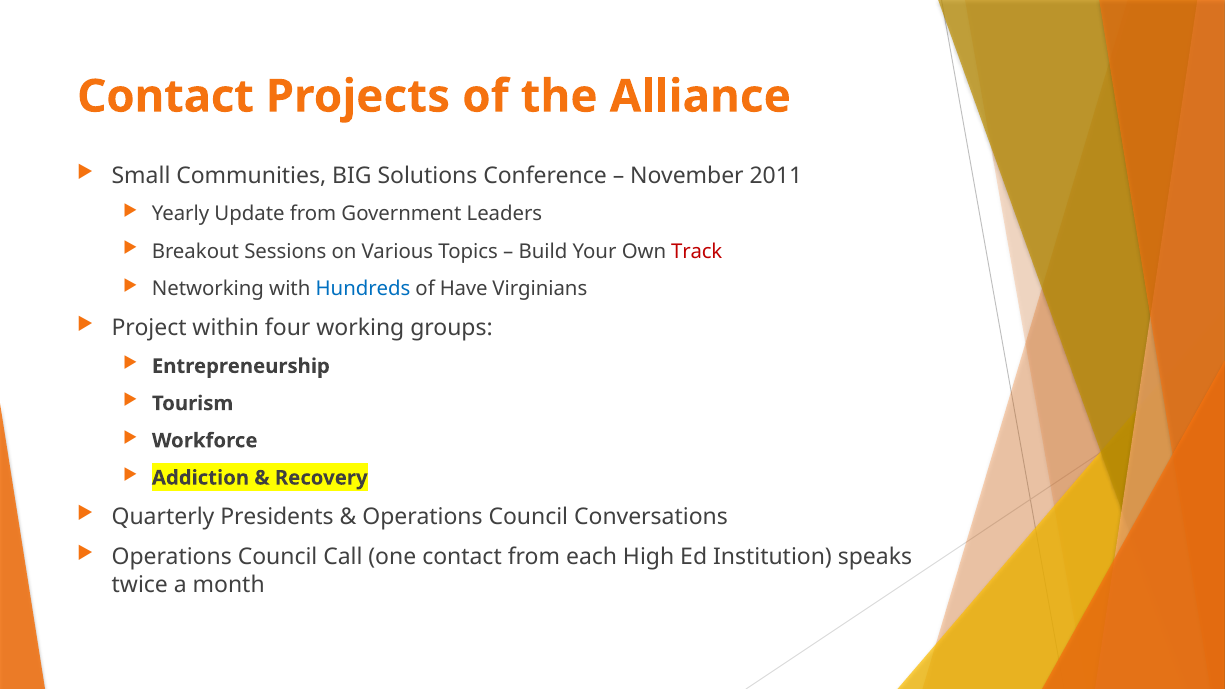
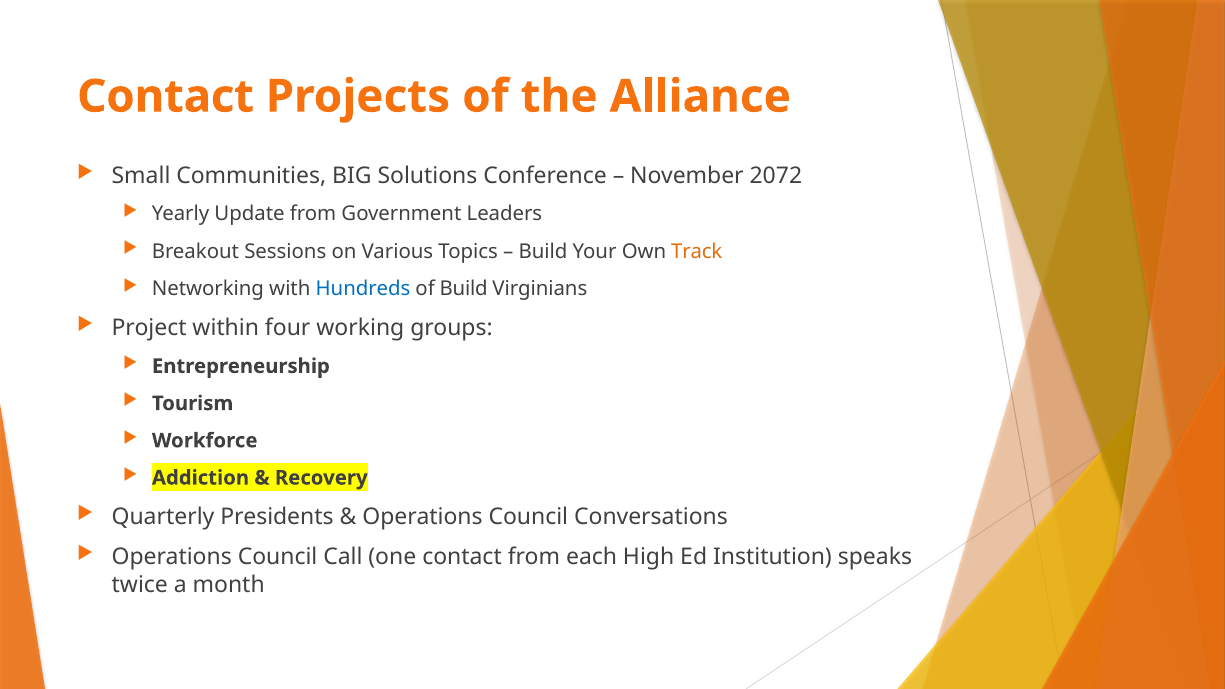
2011: 2011 -> 2072 (776, 176)
Track colour: red -> orange (697, 251)
of Have: Have -> Build (464, 289)
